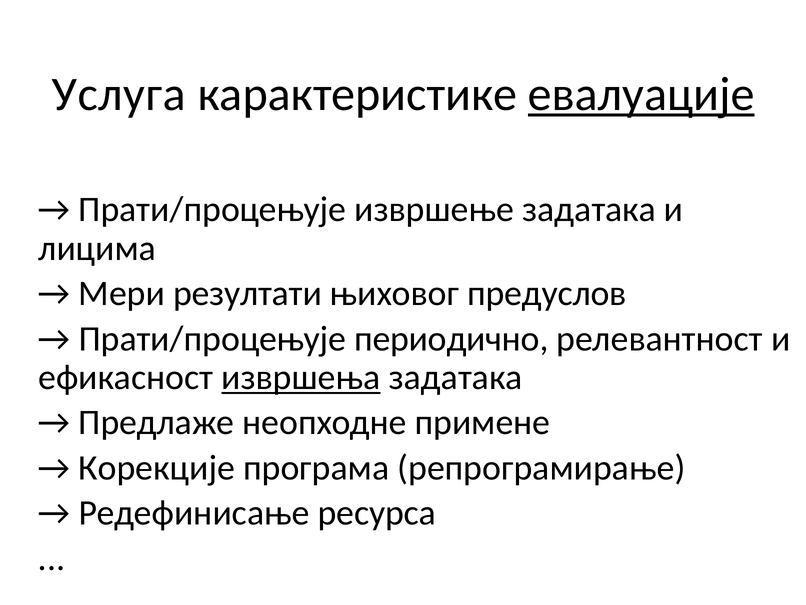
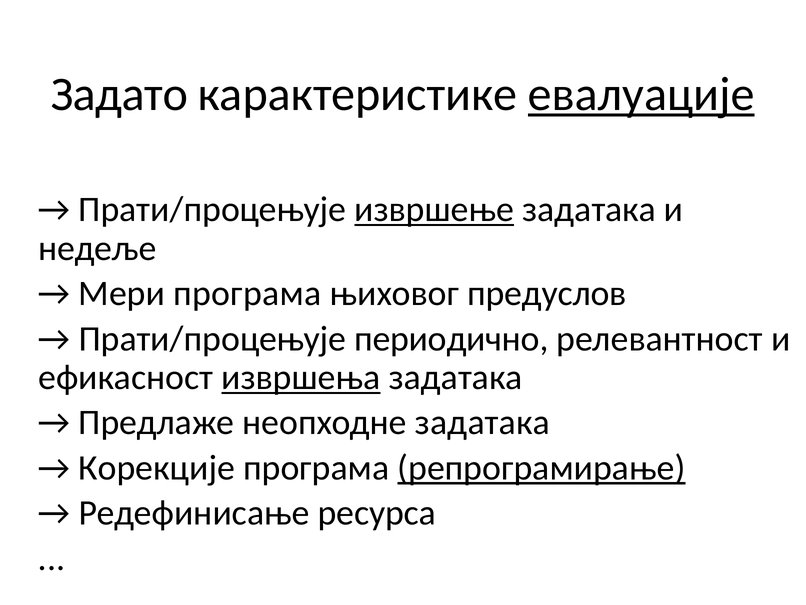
Услуга: Услуга -> Задато (119, 94)
извршење underline: none -> present (434, 209)
лицима: лицима -> недеље (97, 248)
Мери резултати: резултати -> програма (247, 293)
неопходне примене: примене -> задатака (482, 422)
репрограмирање underline: none -> present (541, 467)
